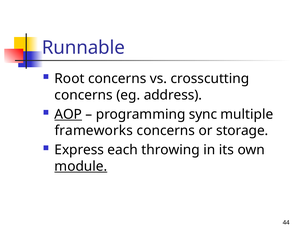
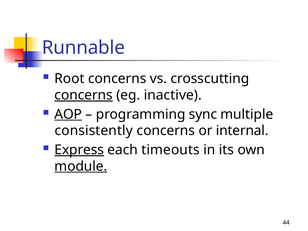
concerns underline: none -> present (84, 95)
address: address -> inactive (173, 95)
frameworks: frameworks -> consistently (94, 131)
storage: storage -> internal (242, 131)
Express underline: none -> present (79, 150)
throwing: throwing -> timeouts (171, 150)
